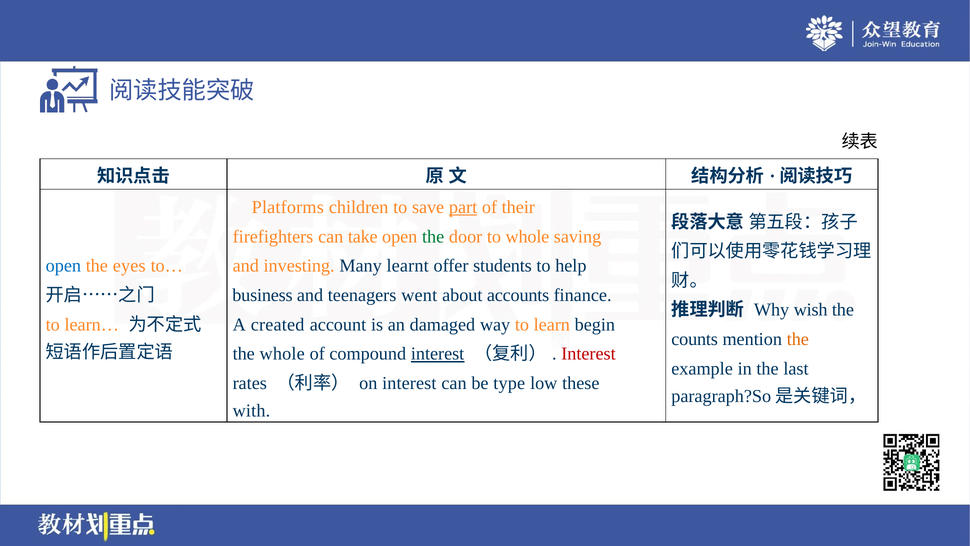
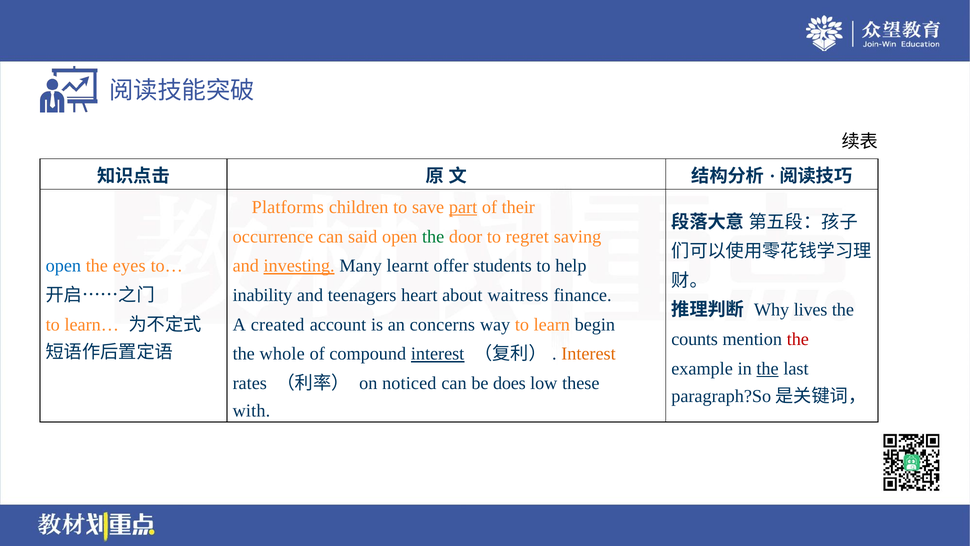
firefighters: firefighters -> occurrence (273, 236)
take: take -> said (363, 236)
to whole: whole -> regret (527, 236)
investing underline: none -> present (299, 266)
business: business -> inability (262, 295)
went: went -> heart (419, 295)
accounts: accounts -> waitress (518, 295)
wish: wish -> lives (811, 310)
damaged: damaged -> concerns (442, 324)
the colour: orange -> red (798, 339)
Interest colour: red -> orange (588, 354)
the underline: none -> present (768, 368)
on interest: interest -> noticed (409, 383)
type: type -> does (509, 383)
